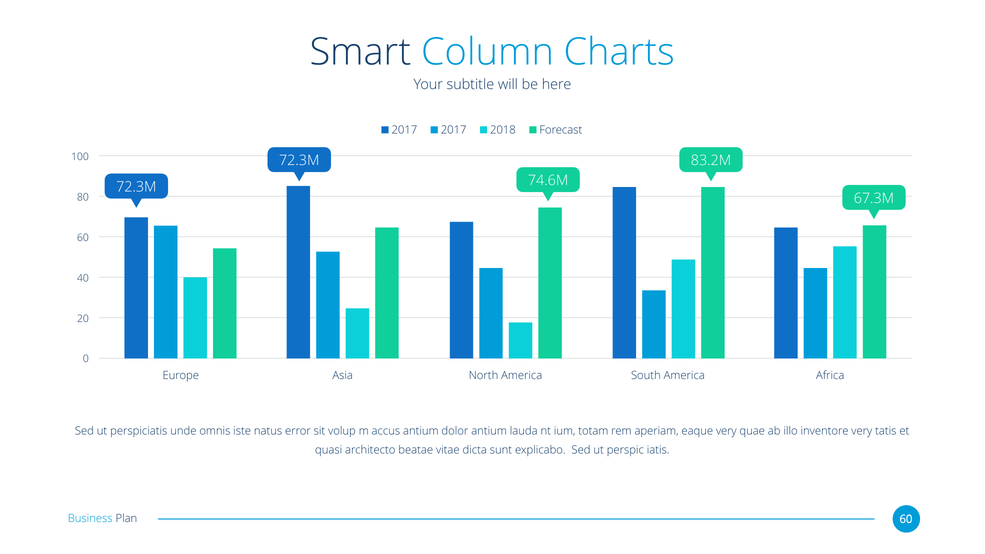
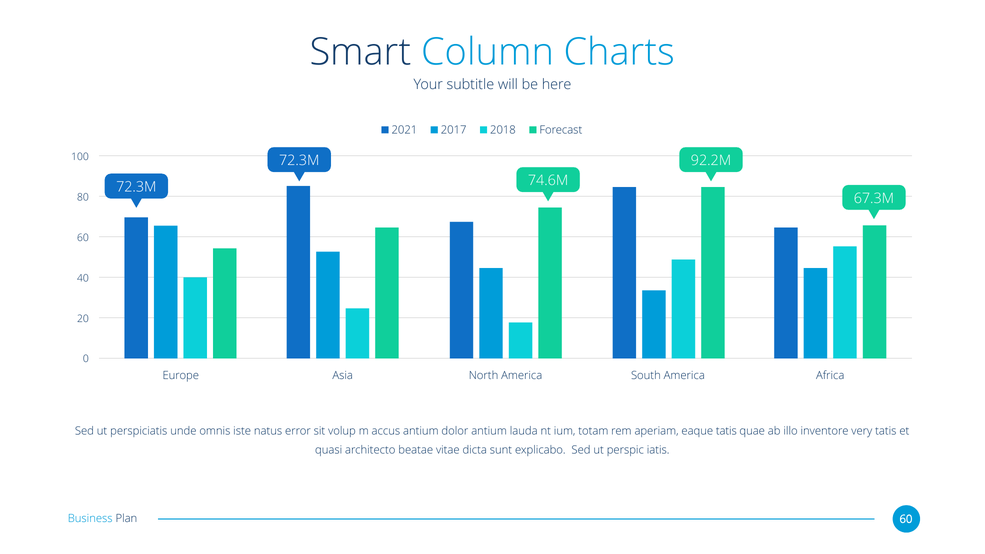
2017: 2017 -> 2021 (404, 130)
83.2M: 83.2M -> 92.2M (711, 161)
eaque very: very -> tatis (726, 431)
